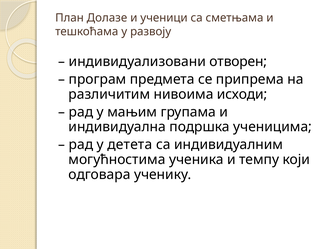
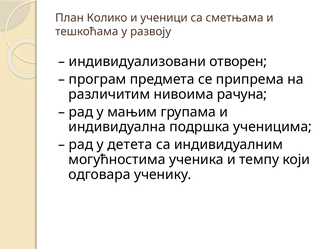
Долазе: Долазе -> Колико (107, 18)
исходи: исходи -> рачуна (242, 94)
